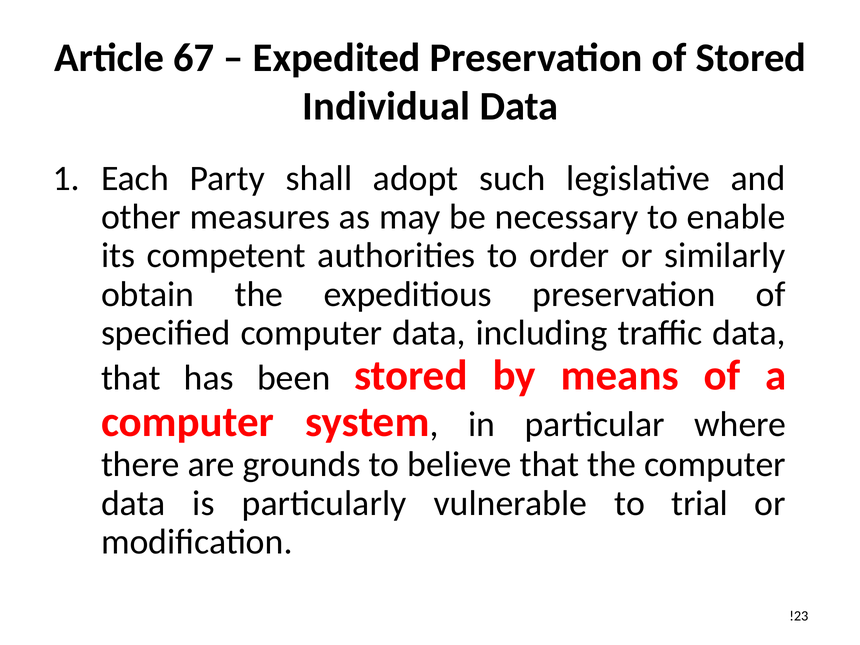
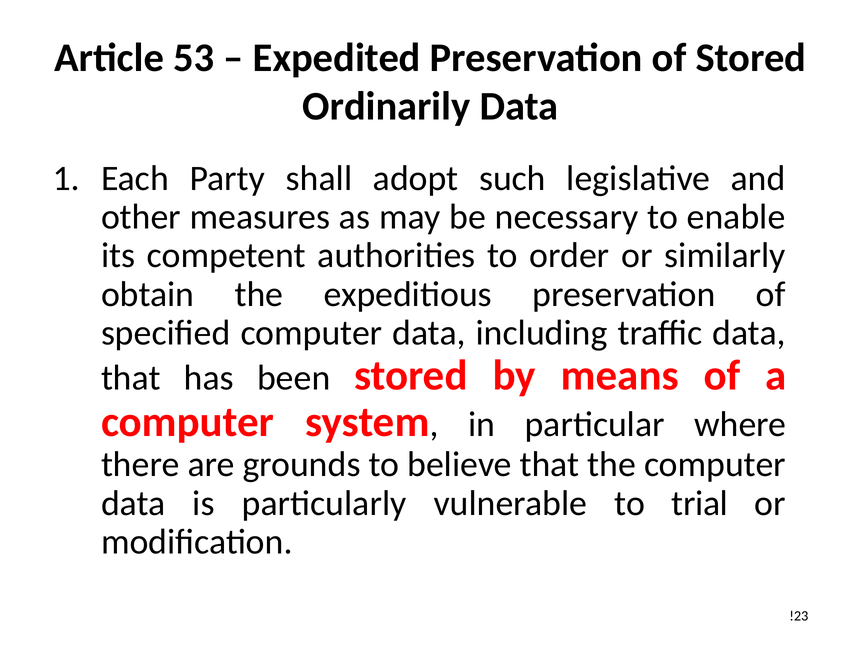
67: 67 -> 53 (194, 58)
Individual: Individual -> Ordinarily (386, 107)
